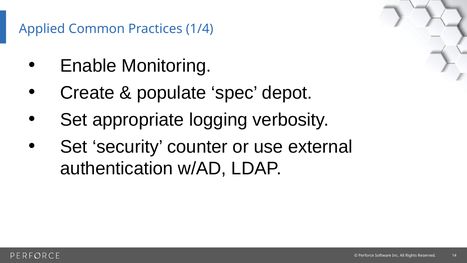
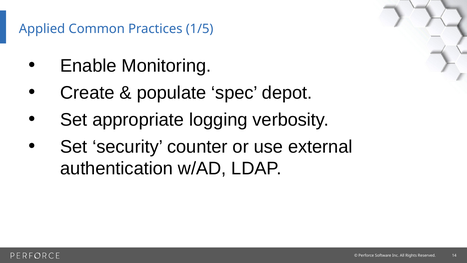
1/4: 1/4 -> 1/5 (200, 29)
